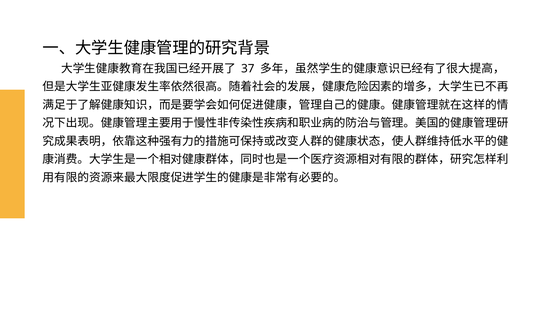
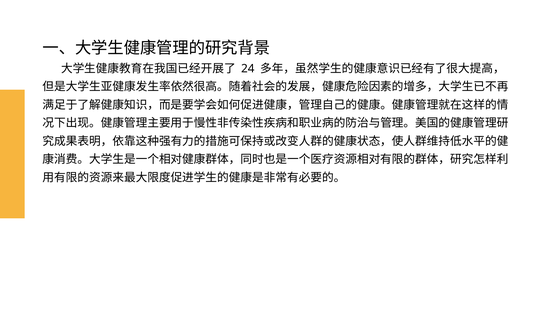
37: 37 -> 24 (248, 69)
